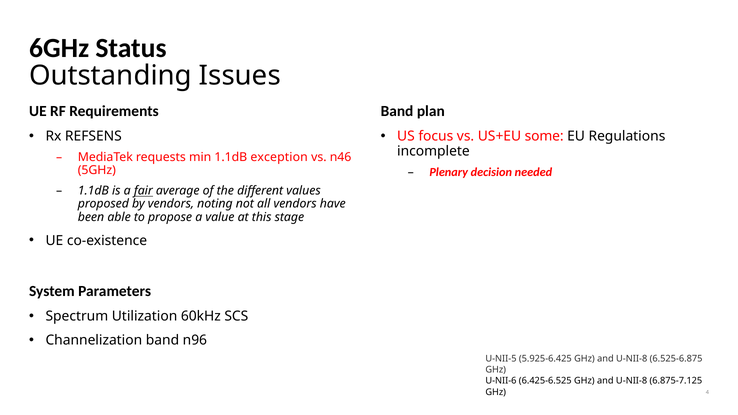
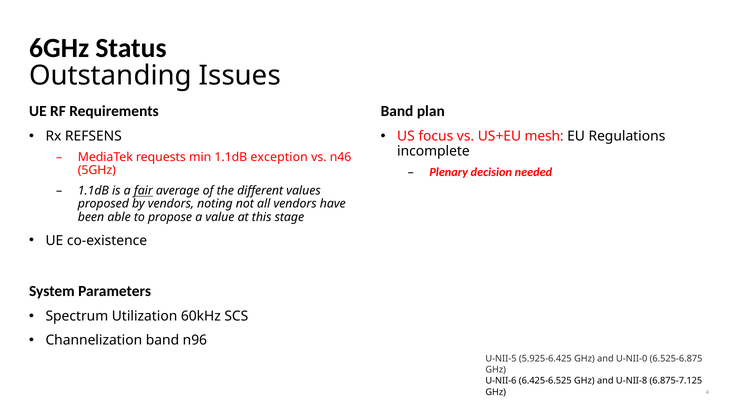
some: some -> mesh (544, 136)
5.925-6.425 GHz and U-NII-8: U-NII-8 -> U-NII-0 (632, 359)
